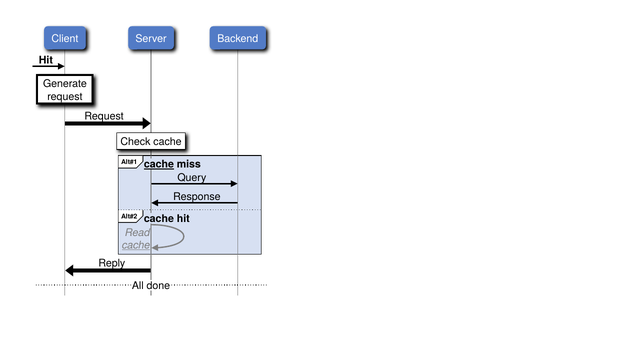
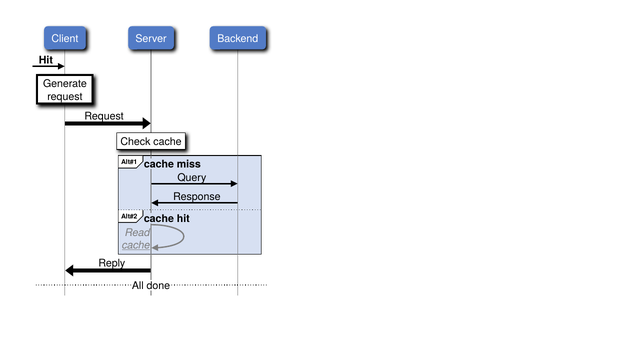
cache underline: present -> none (159, 164)
